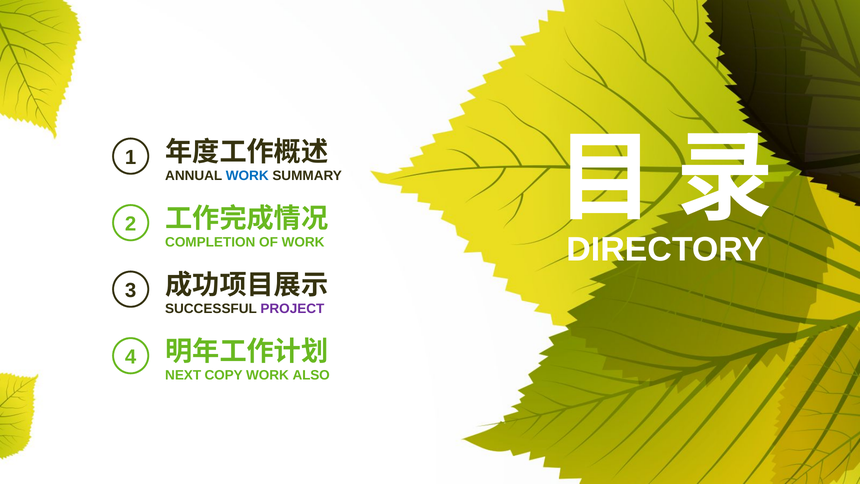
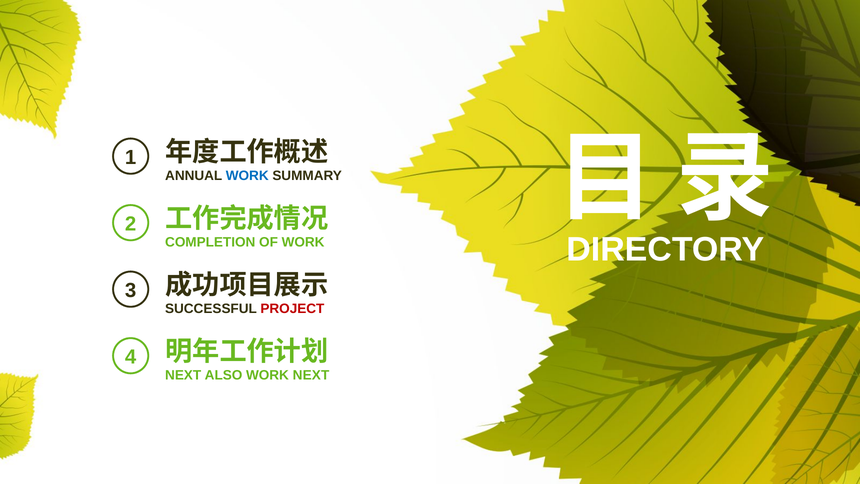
PROJECT colour: purple -> red (292, 309)
COPY: COPY -> ALSO (224, 375)
WORK ALSO: ALSO -> NEXT (311, 375)
